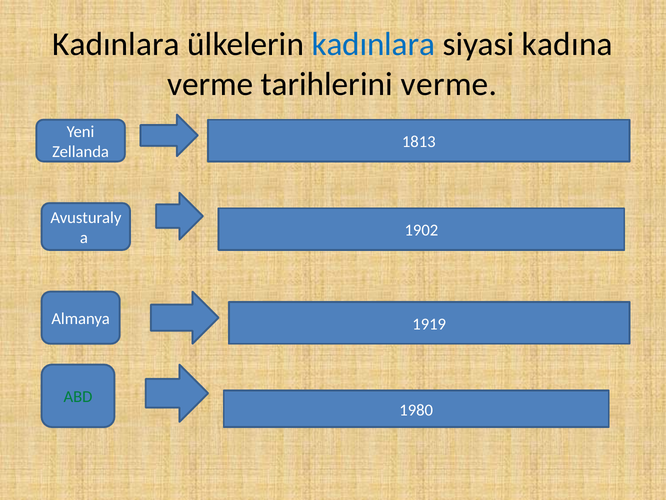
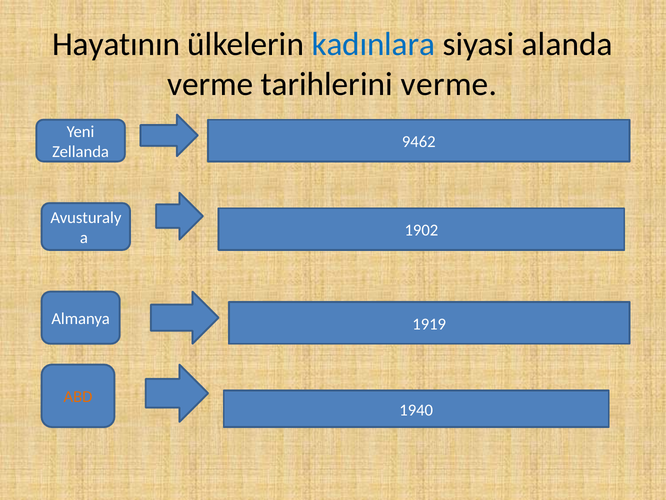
Kadınlara: Kadınlara -> Hayatının (116, 44)
kadına: kadına -> alanda (567, 44)
1813: 1813 -> 9462 (419, 142)
ABD colour: green -> orange (78, 397)
1980: 1980 -> 1940 (416, 410)
